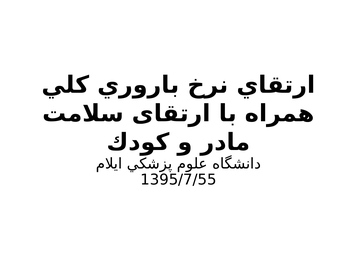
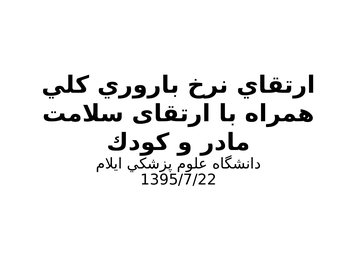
1395/7/55: 1395/7/55 -> 1395/7/22 (178, 180)
